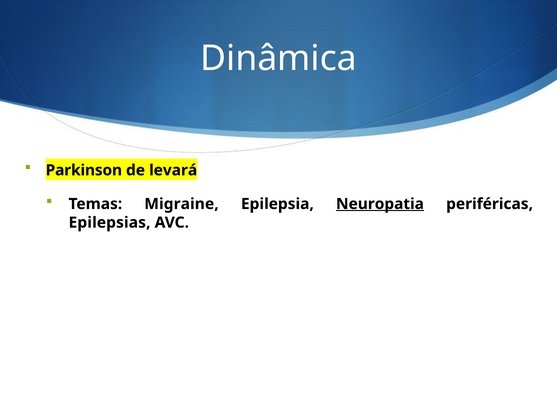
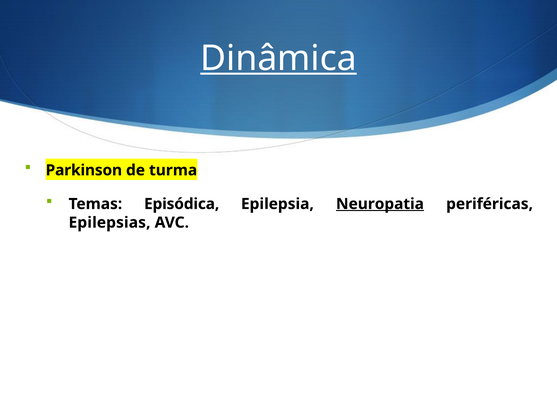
Dinâmica underline: none -> present (279, 58)
levará: levará -> turma (173, 170)
Migraine: Migraine -> Episódica (182, 204)
